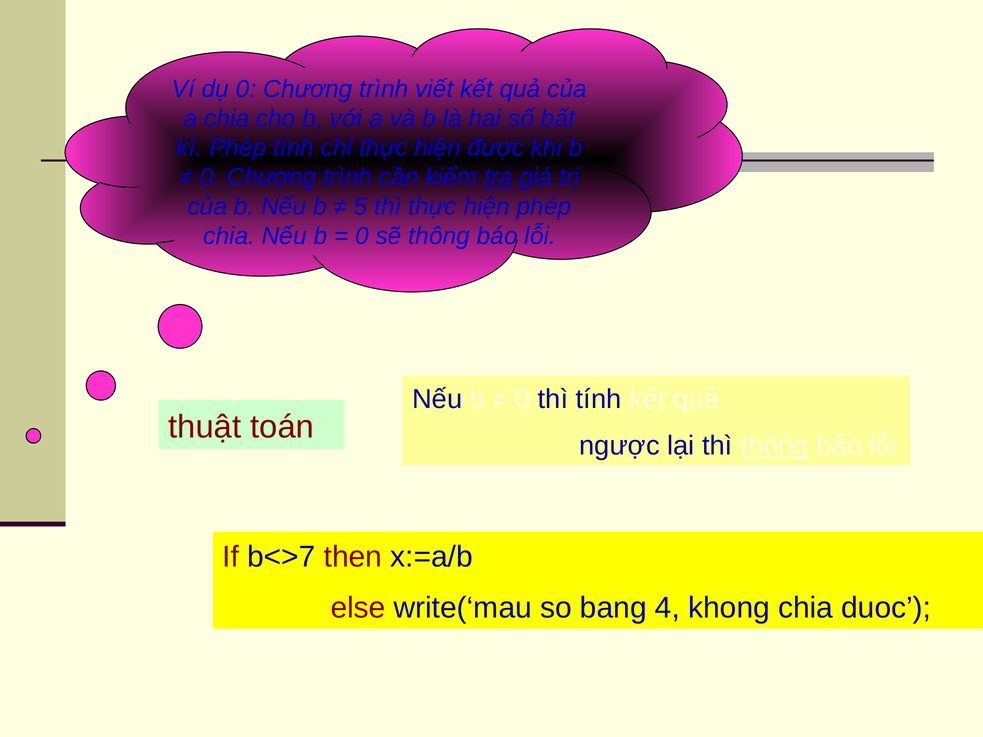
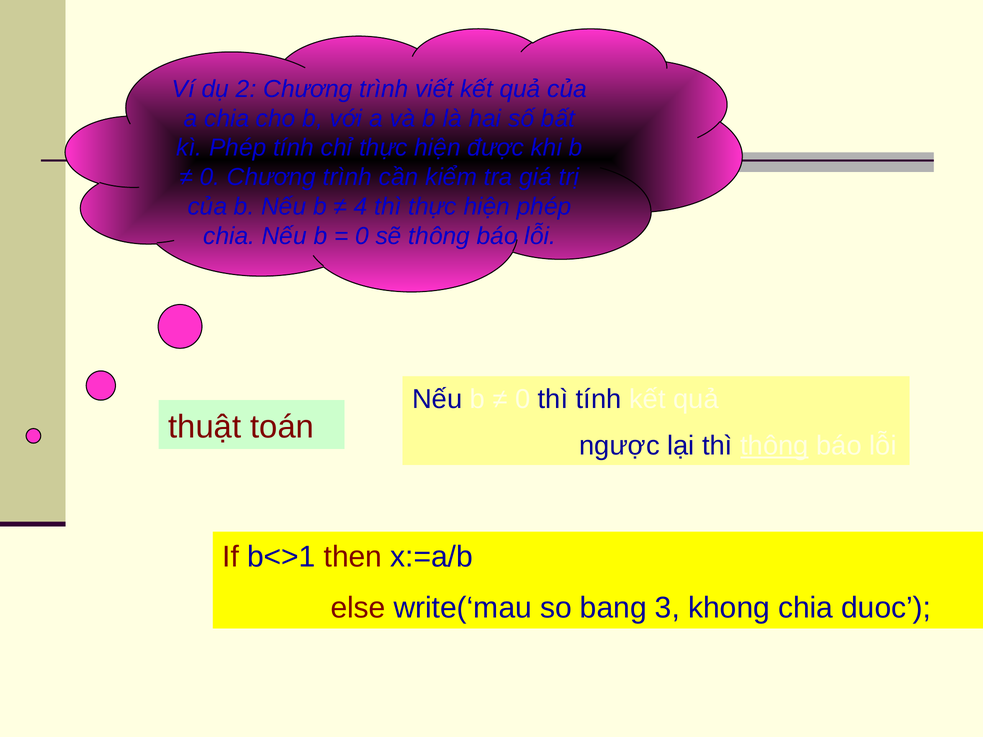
dụ 0: 0 -> 2 (246, 89)
tra underline: present -> none (498, 177)
5: 5 -> 4 (361, 207)
b<>7: b<>7 -> b<>1 (281, 557)
4: 4 -> 3 (667, 608)
